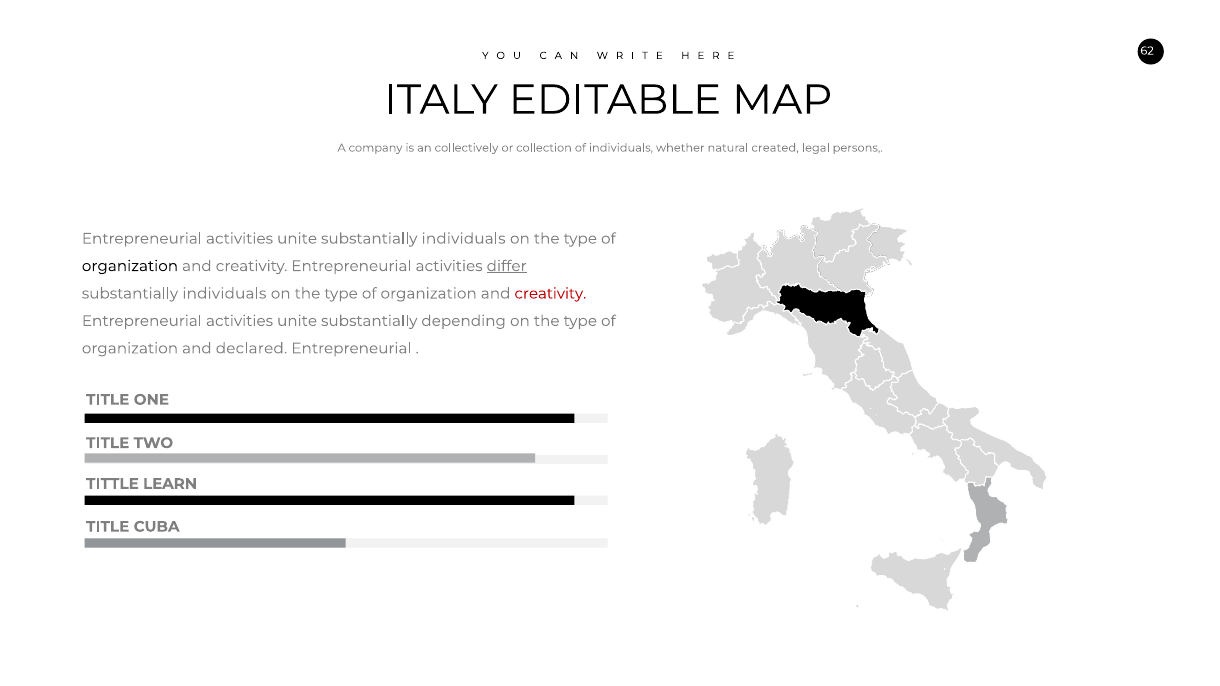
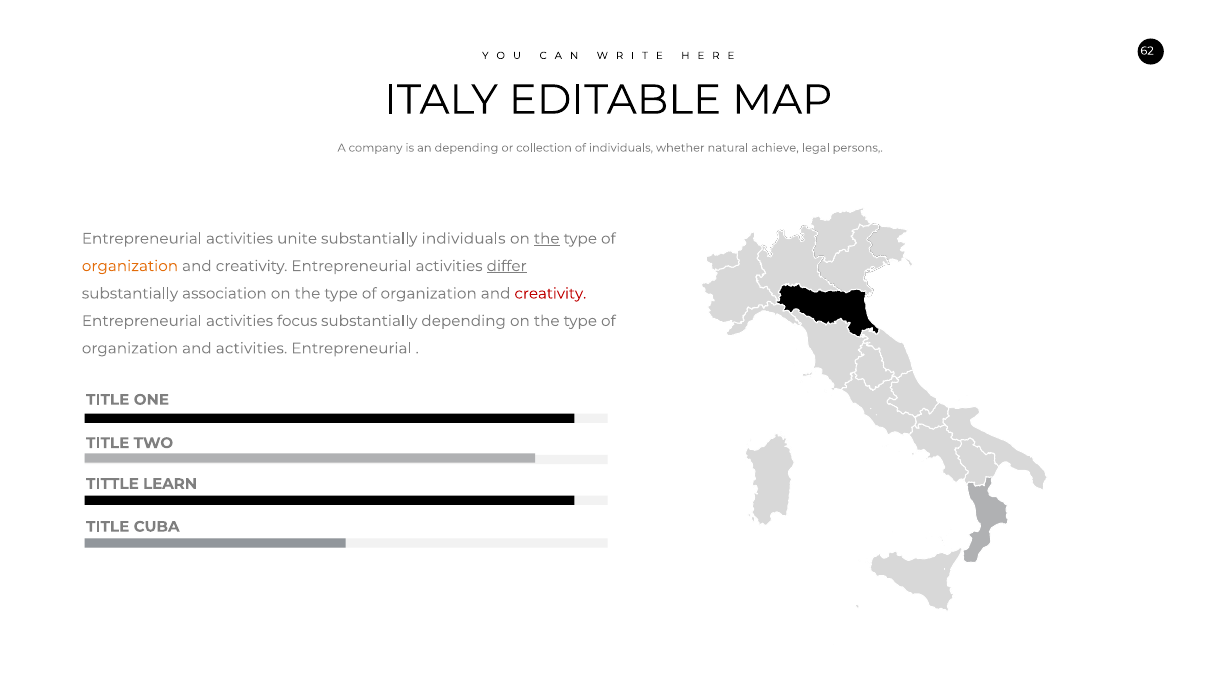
an collectively: collectively -> depending (466, 148)
created: created -> achieve (775, 148)
the underline: none -> present (547, 239)
organization colour: black -> orange (130, 266)
individuals: individuals -> association (224, 294)
unite: unite -> focus (297, 321)
and declared: declared -> activities (251, 349)
